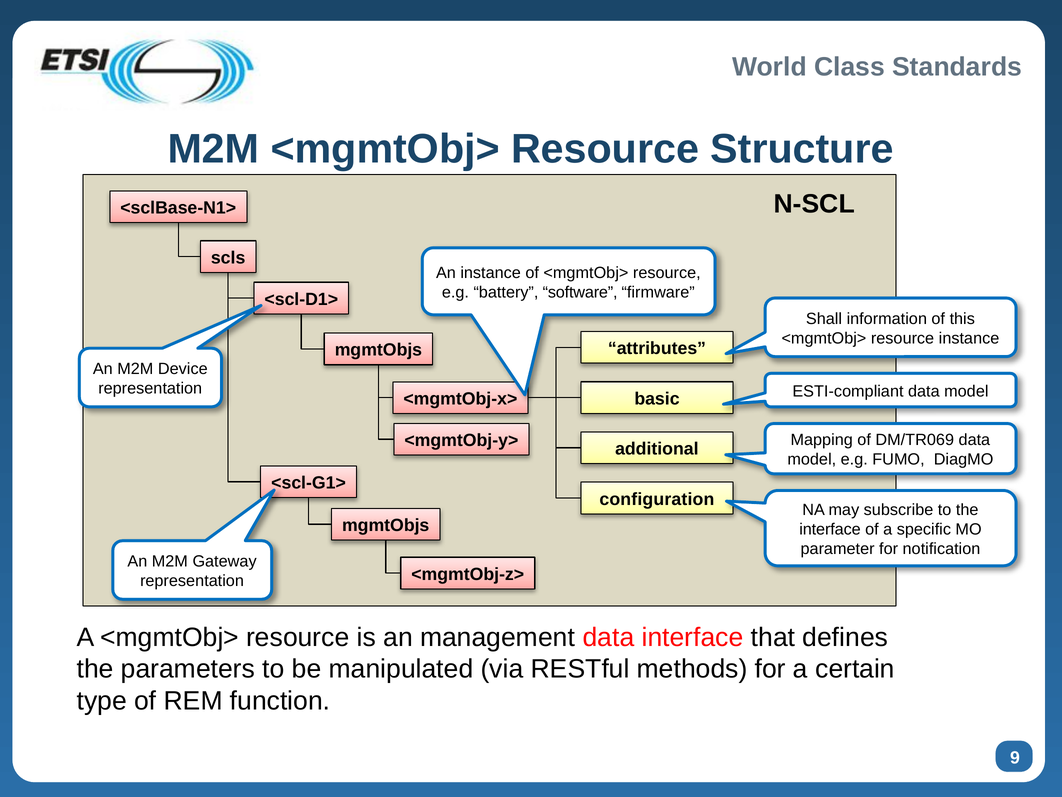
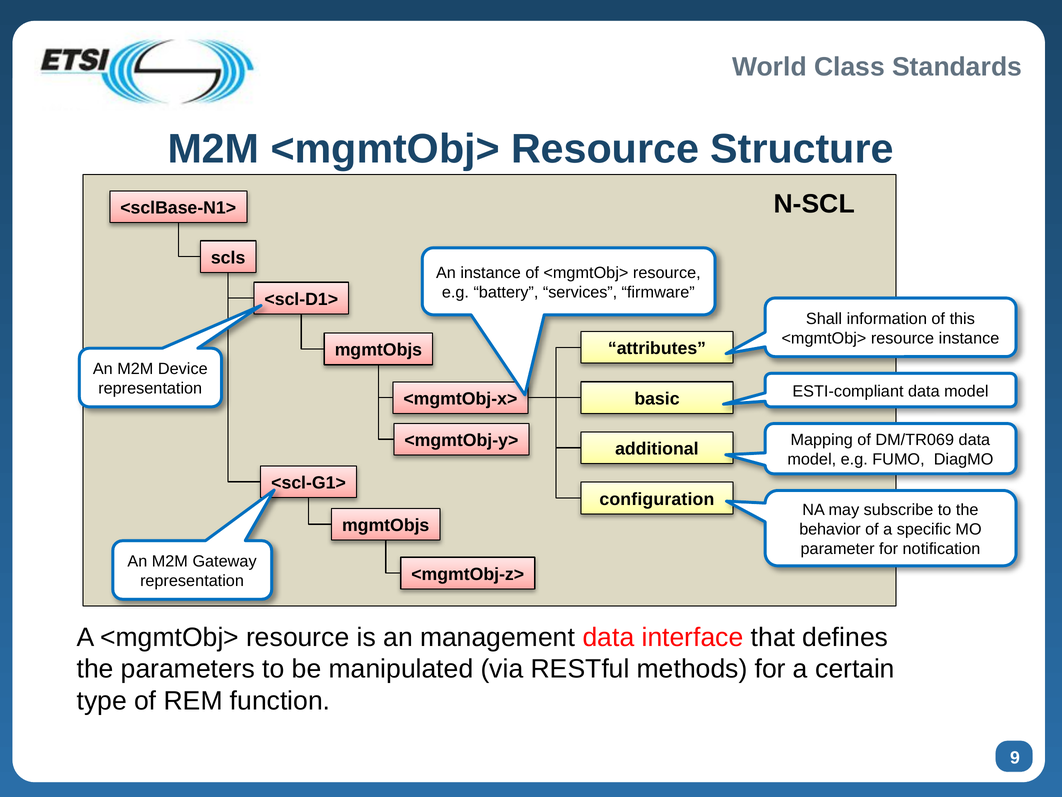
software: software -> services (580, 292)
interface: interface -> behavior (830, 529)
